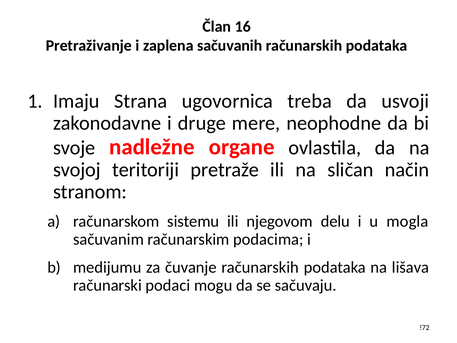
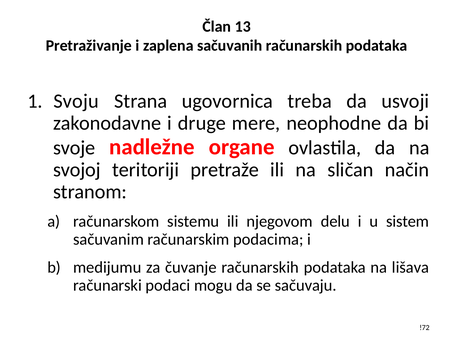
16: 16 -> 13 (243, 27)
Imaju: Imaju -> Svoju (76, 101)
mogla: mogla -> sistem (408, 221)
